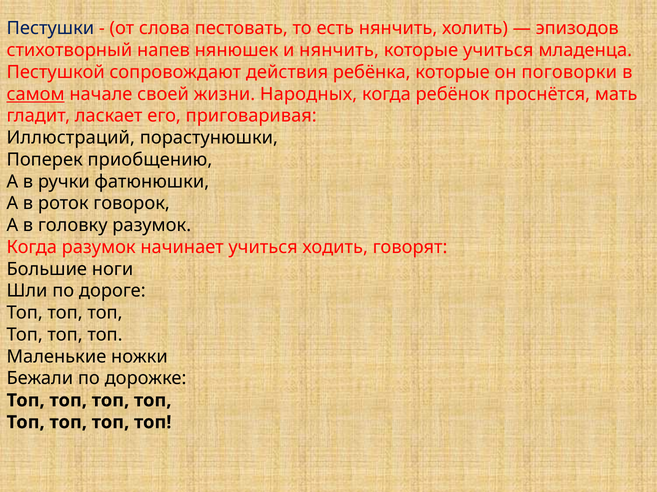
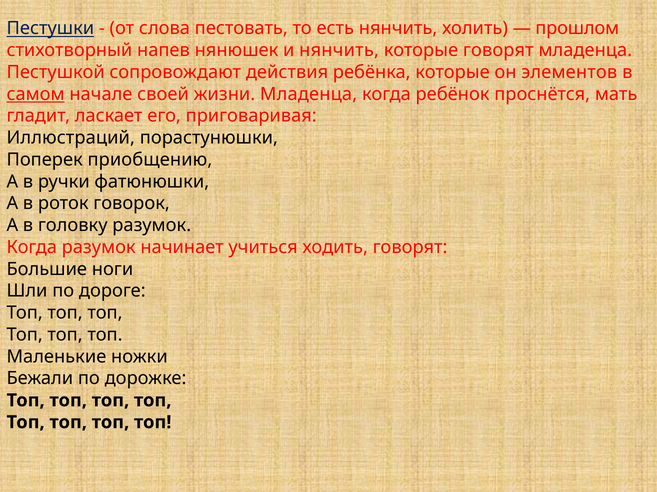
Пестушки underline: none -> present (50, 29)
эпизодов: эпизодов -> прошлом (577, 29)
которые учиться: учиться -> говорят (498, 50)
поговорки: поговорки -> элементов (569, 72)
жизни Народных: Народных -> Младенца (309, 94)
